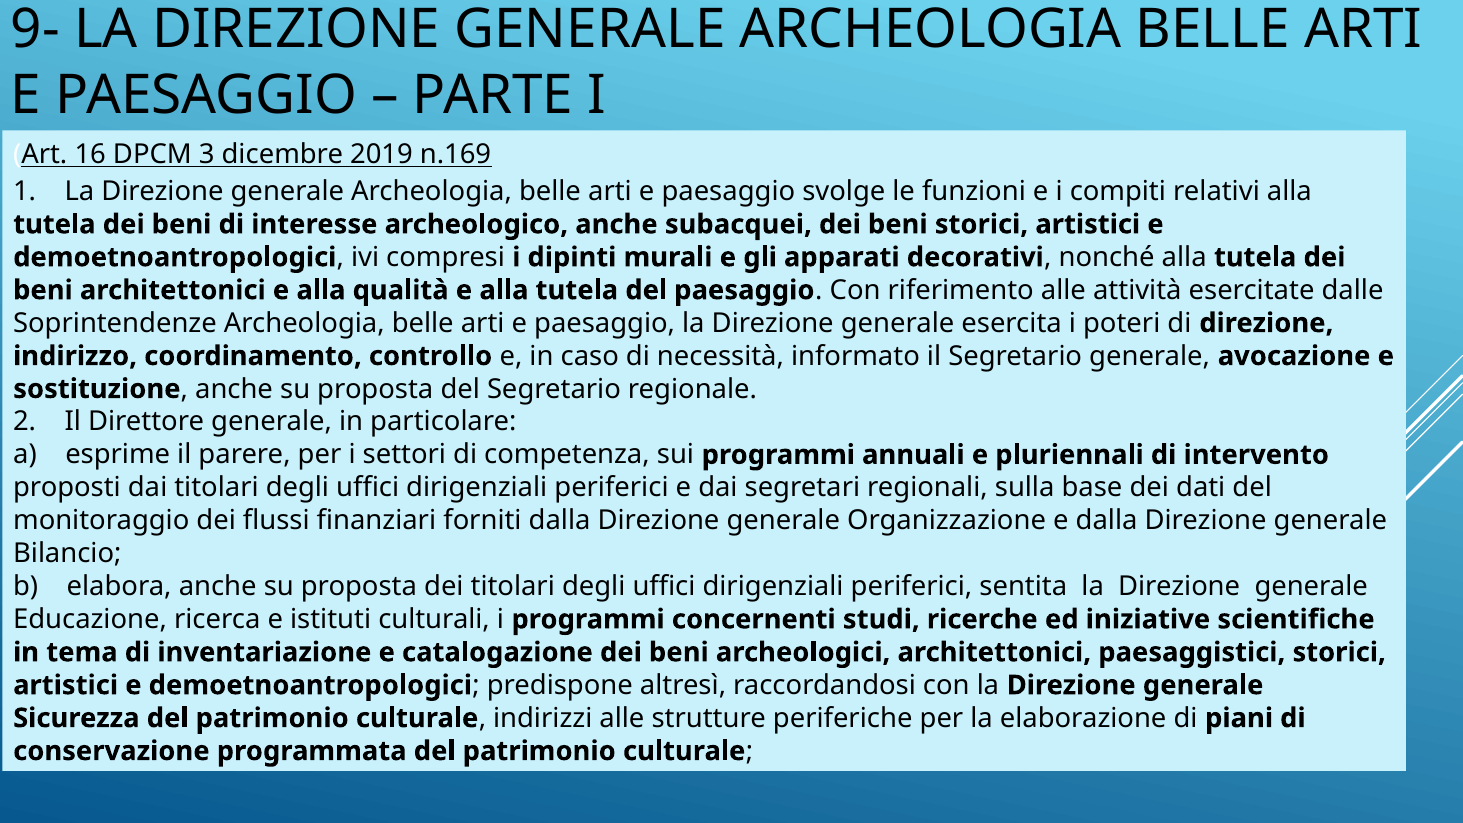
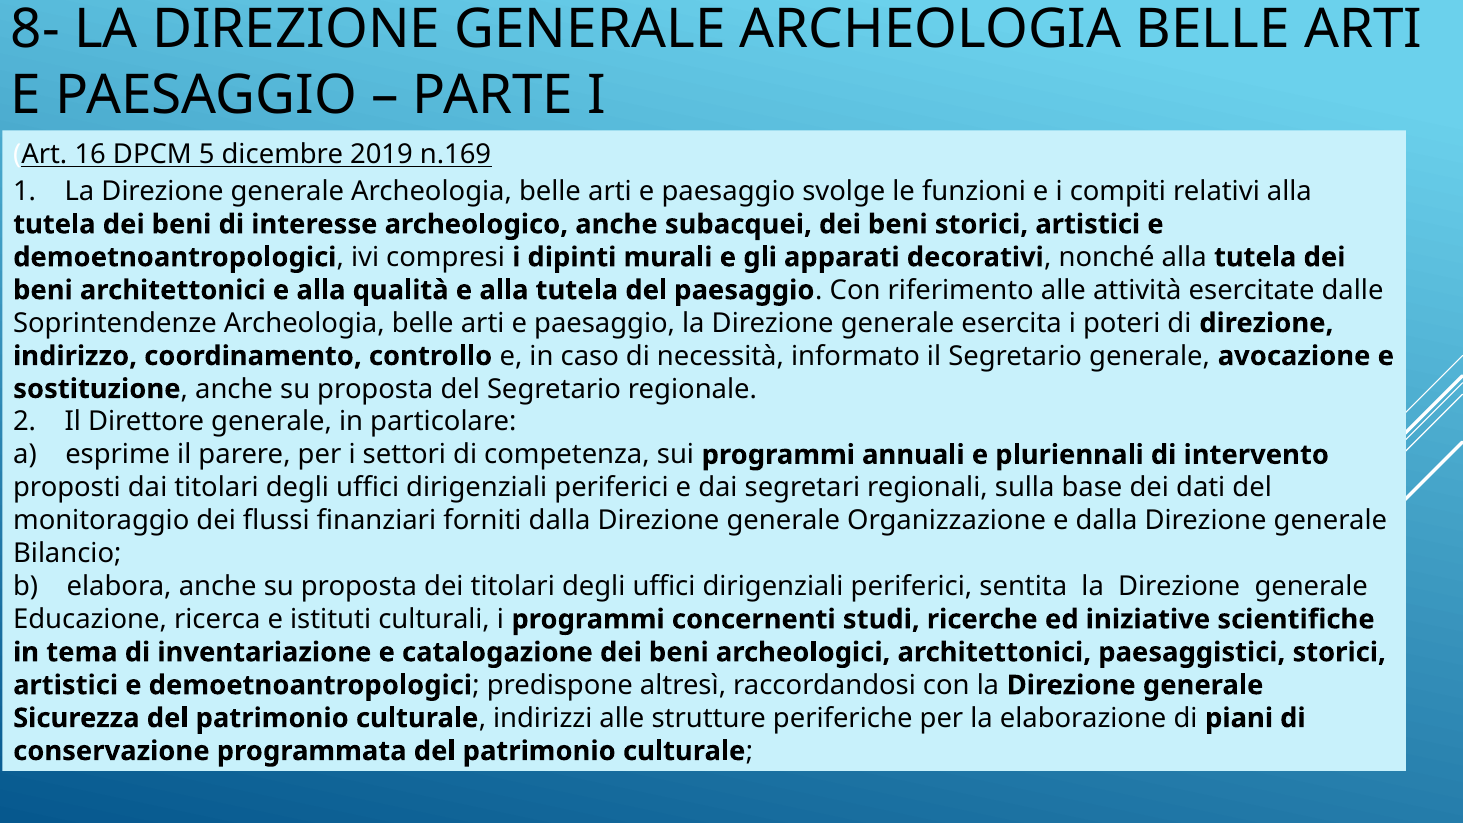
9-: 9- -> 8- (35, 29)
3: 3 -> 5 (207, 154)
